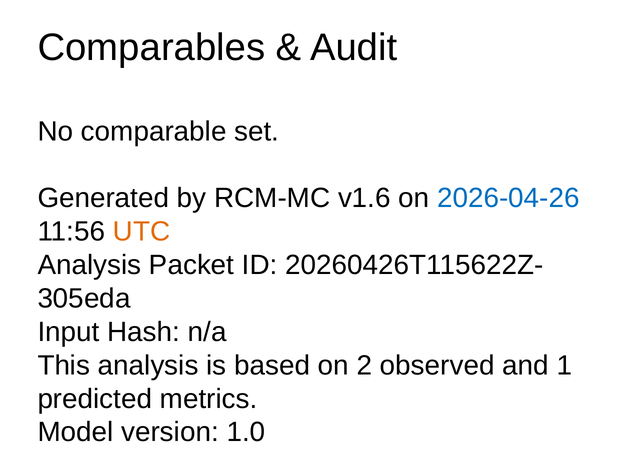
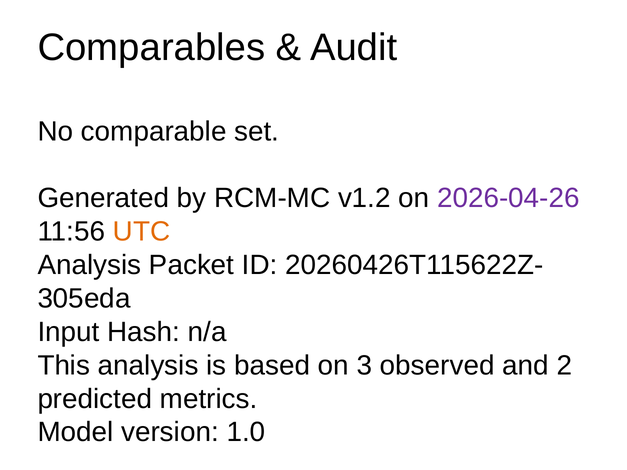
v1.6: v1.6 -> v1.2 (364, 198)
2026-04-26 colour: blue -> purple (508, 198)
2: 2 -> 3 (364, 366)
1: 1 -> 2 (564, 366)
